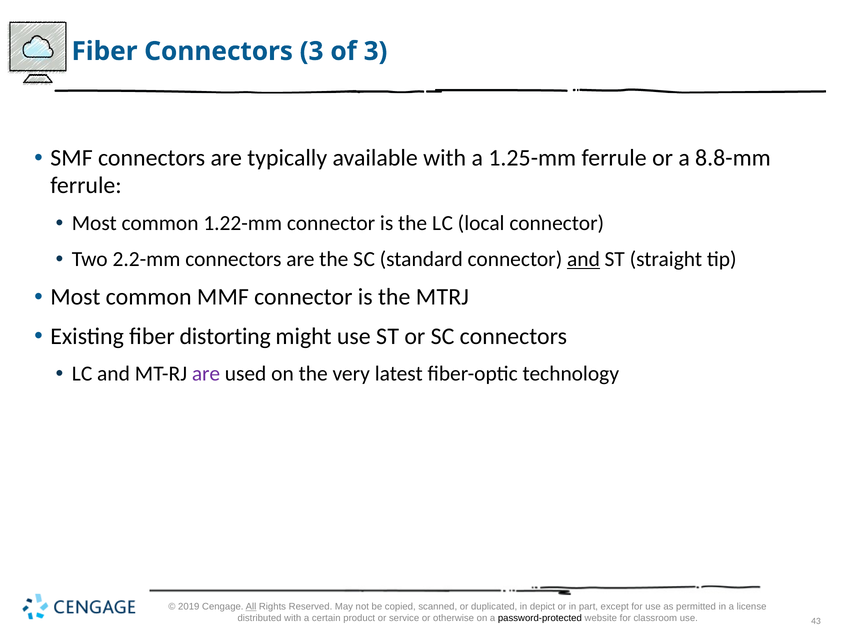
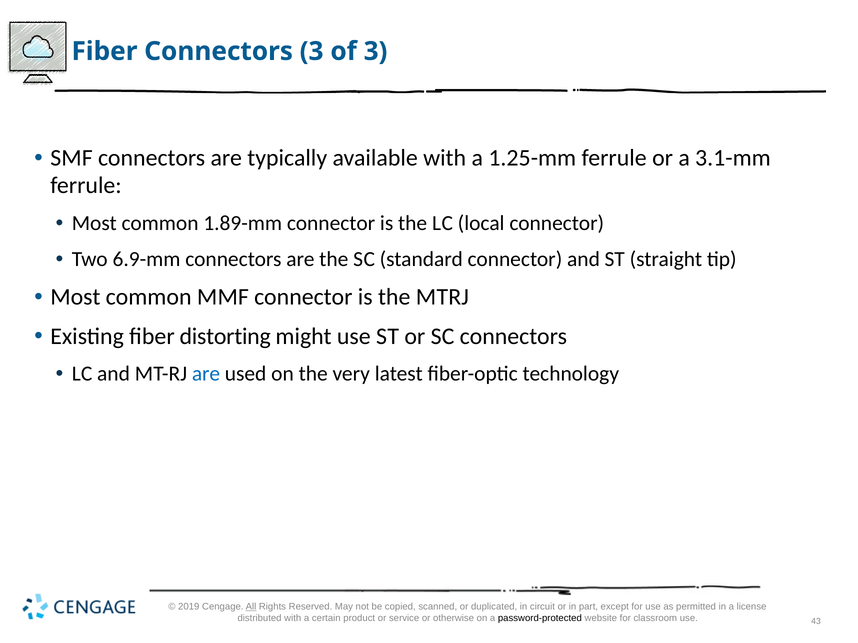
8.8-mm: 8.8-mm -> 3.1-mm (733, 158)
1.22-mm: 1.22-mm -> 1.89-mm (243, 223)
2.2-mm: 2.2-mm -> 6.9-mm (146, 260)
and underline: present -> none (583, 260)
are colour: purple -> blue (206, 374)
depict: depict -> circuit (542, 607)
